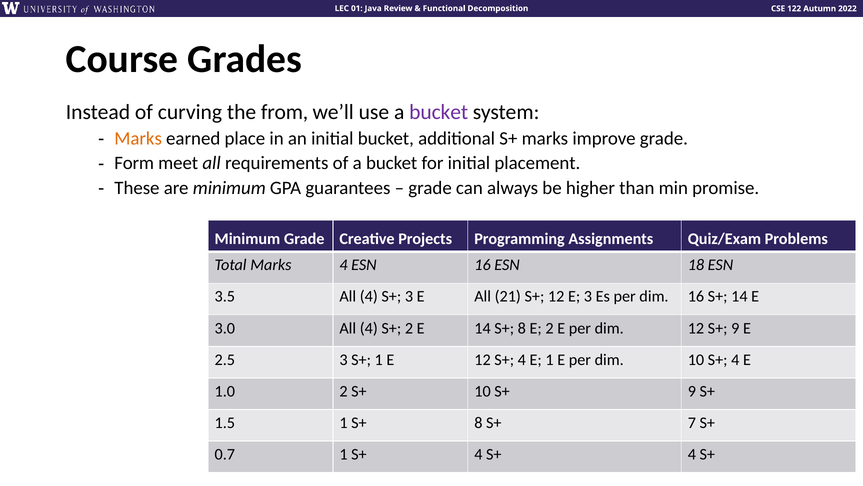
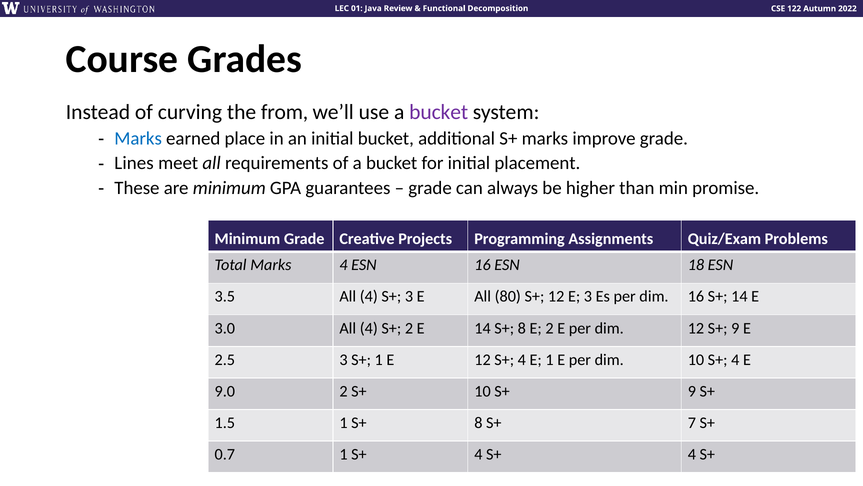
Marks colour: orange -> blue (138, 138)
Form: Form -> Lines (134, 163)
21: 21 -> 80 (508, 296)
1.0: 1.0 -> 9.0 (225, 391)
